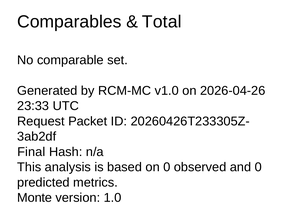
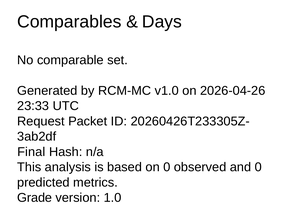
Total: Total -> Days (162, 22)
Monte: Monte -> Grade (35, 198)
